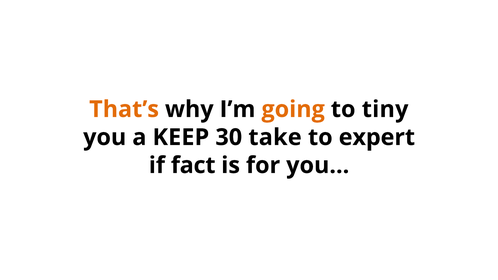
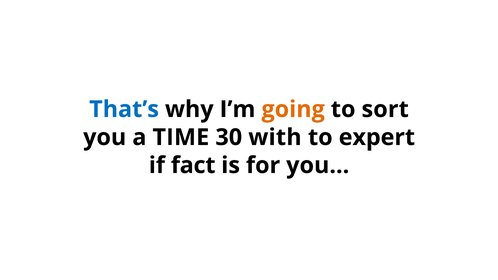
That’s colour: orange -> blue (124, 109)
tiny: tiny -> sort (385, 109)
KEEP: KEEP -> TIME (181, 137)
take: take -> with (275, 137)
